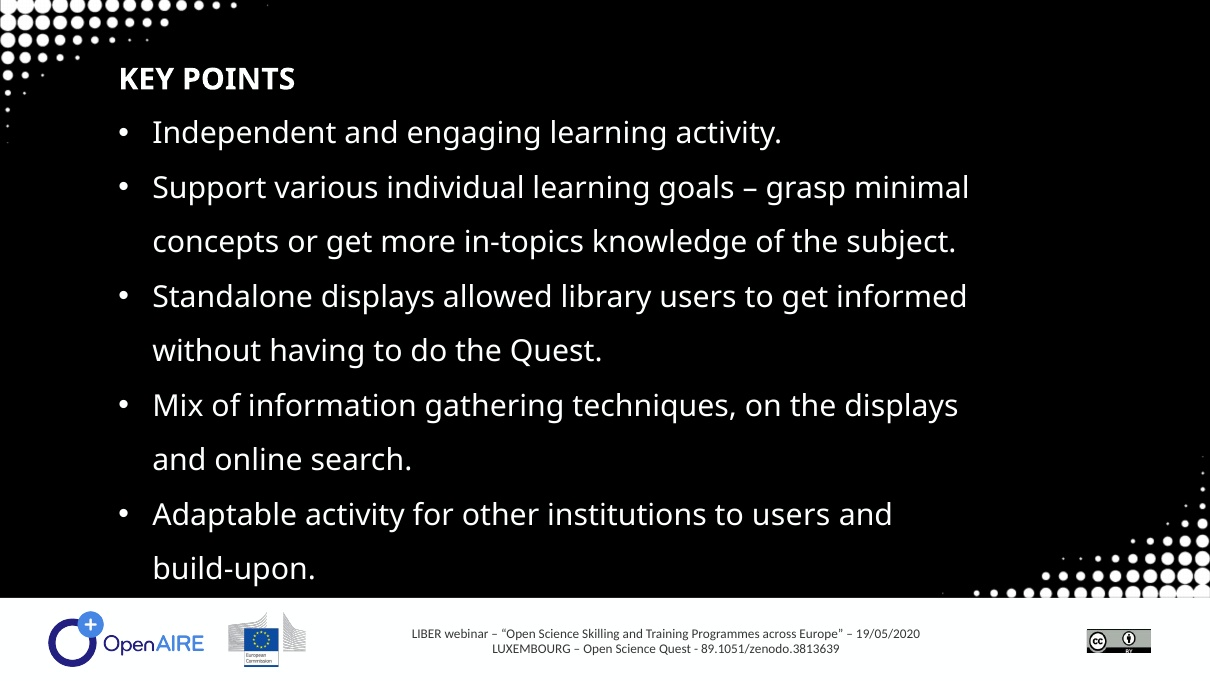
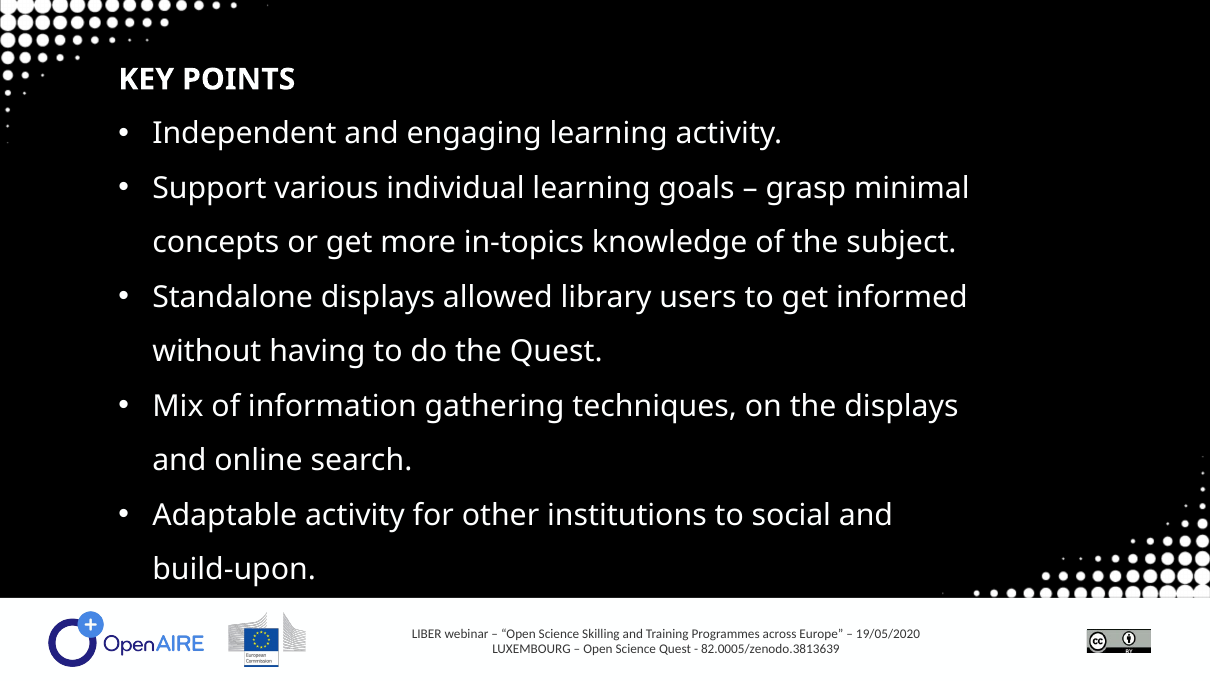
to users: users -> social (791, 515)
89.1051/zenodo.3813639: 89.1051/zenodo.3813639 -> 82.0005/zenodo.3813639 (770, 649)
